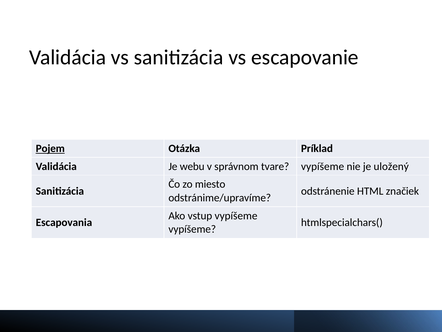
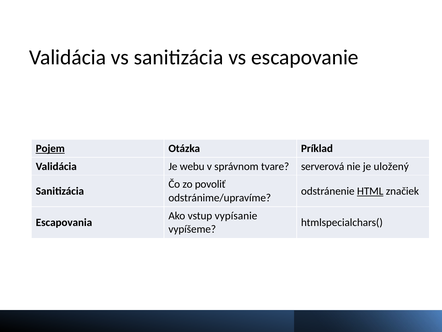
tvare vypíšeme: vypíšeme -> serverová (323, 166)
miesto: miesto -> povoliť (210, 184)
HTML underline: none -> present (370, 191)
vstup vypíšeme: vypíšeme -> vypísanie (236, 215)
